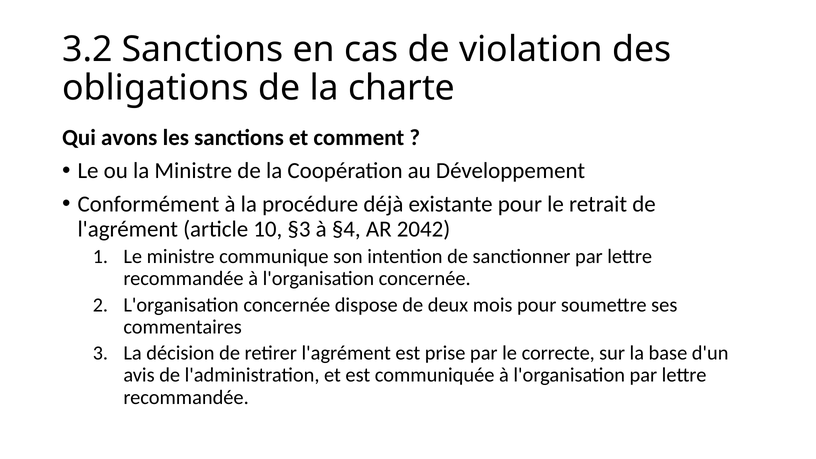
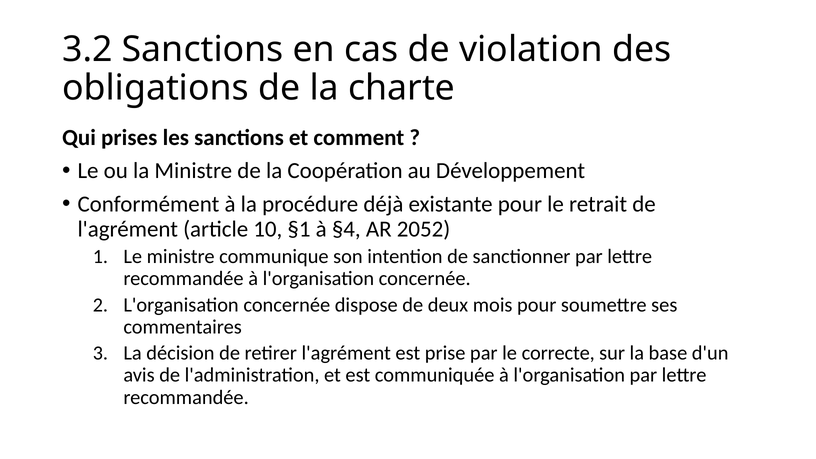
avons: avons -> prises (129, 138)
§3: §3 -> §1 (299, 229)
2042: 2042 -> 2052 (424, 229)
